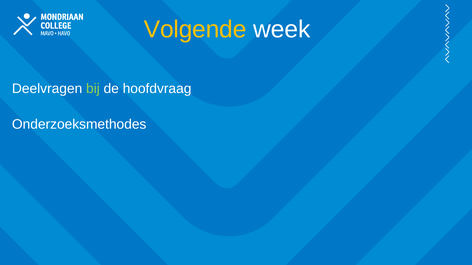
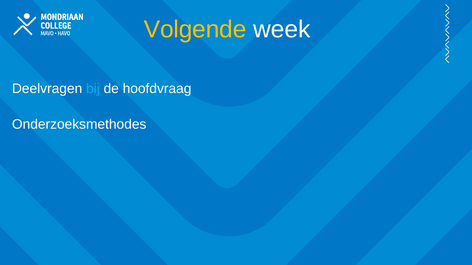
bij colour: light green -> light blue (93, 89)
